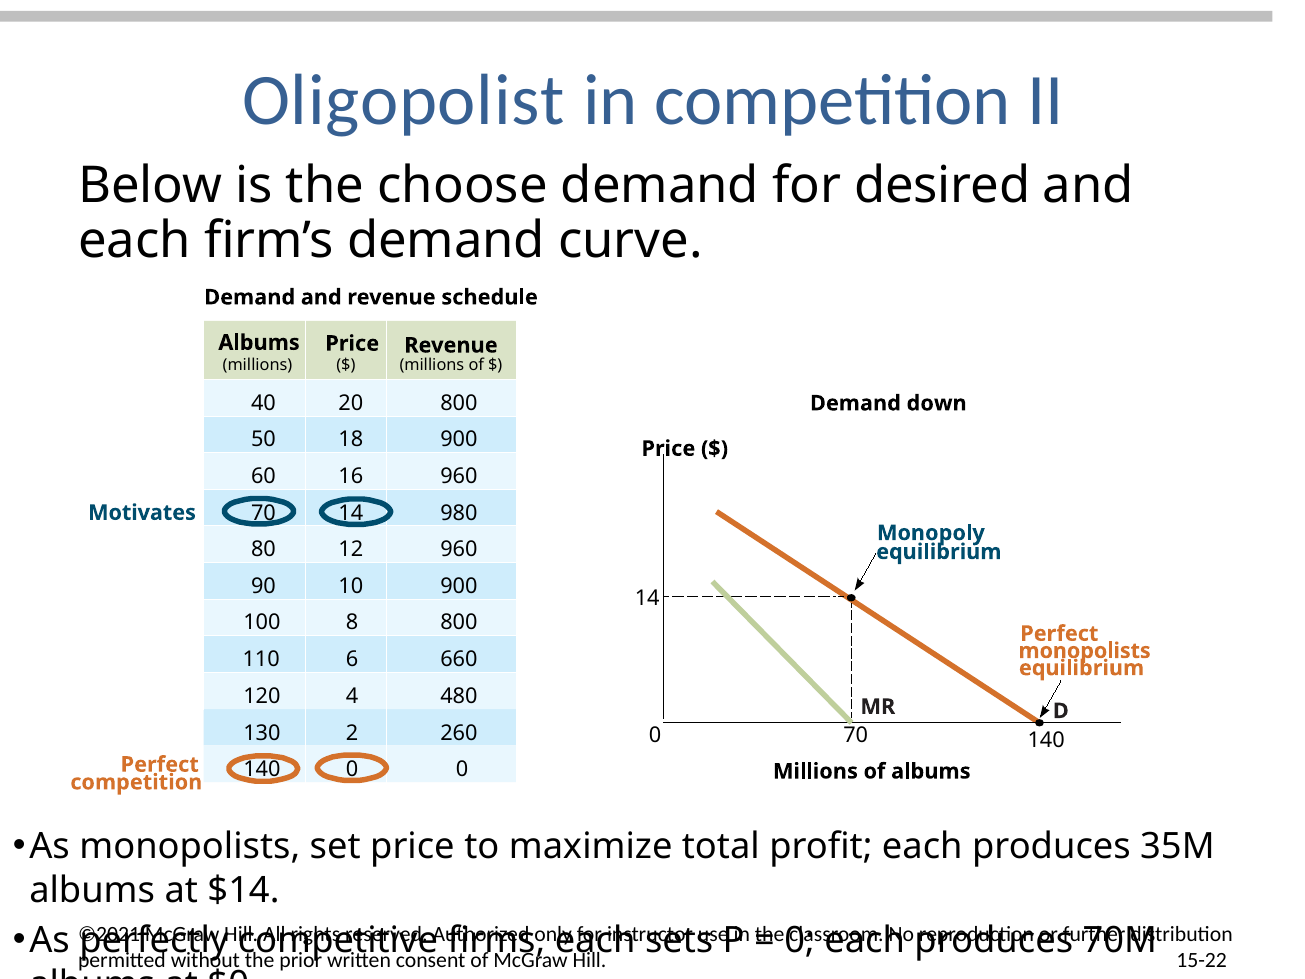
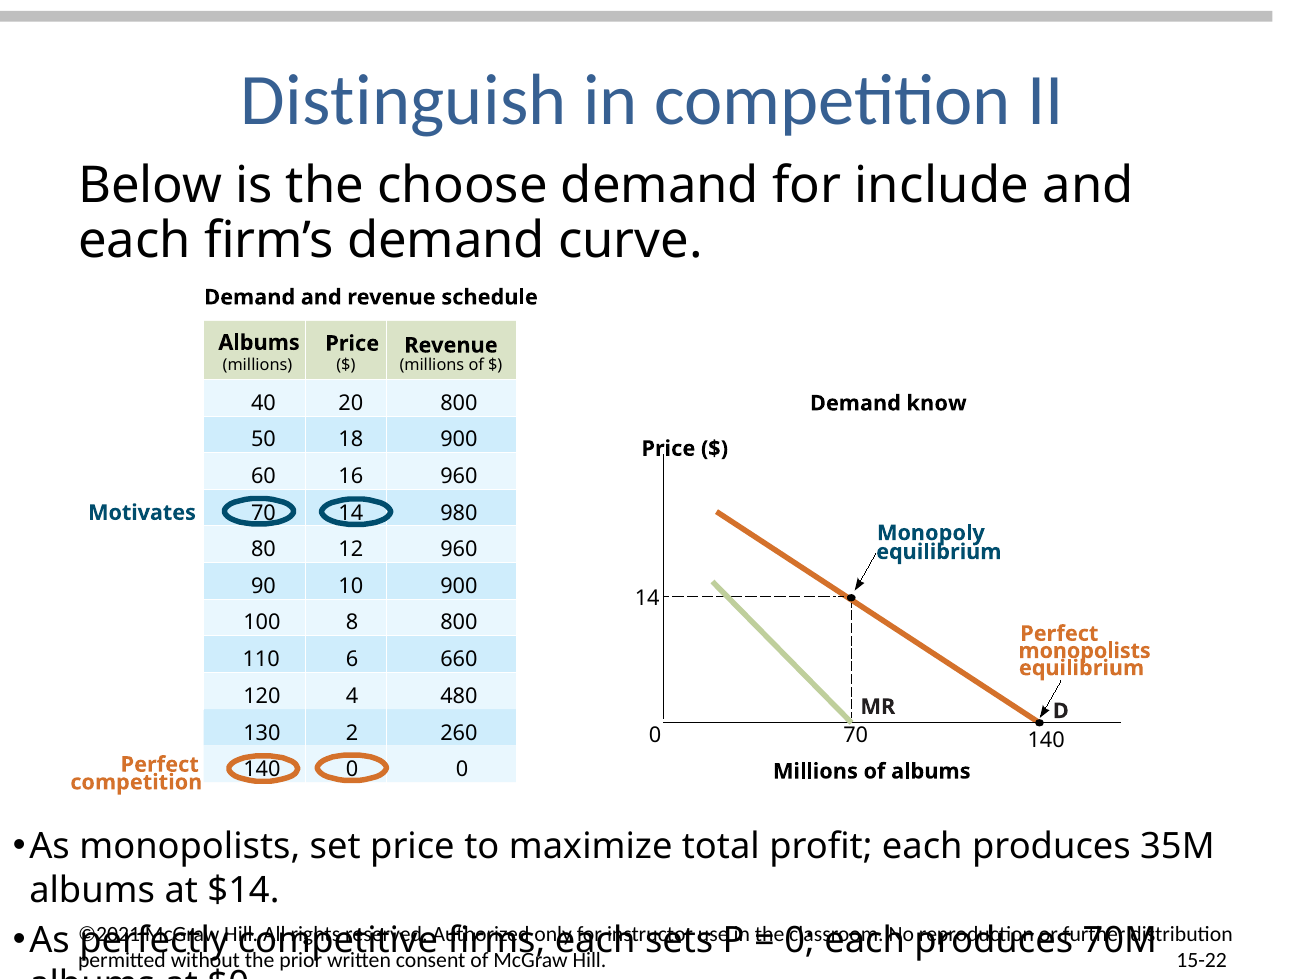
Oligopolist: Oligopolist -> Distinguish (404, 101)
desired: desired -> include (942, 186)
down: down -> know (937, 403)
